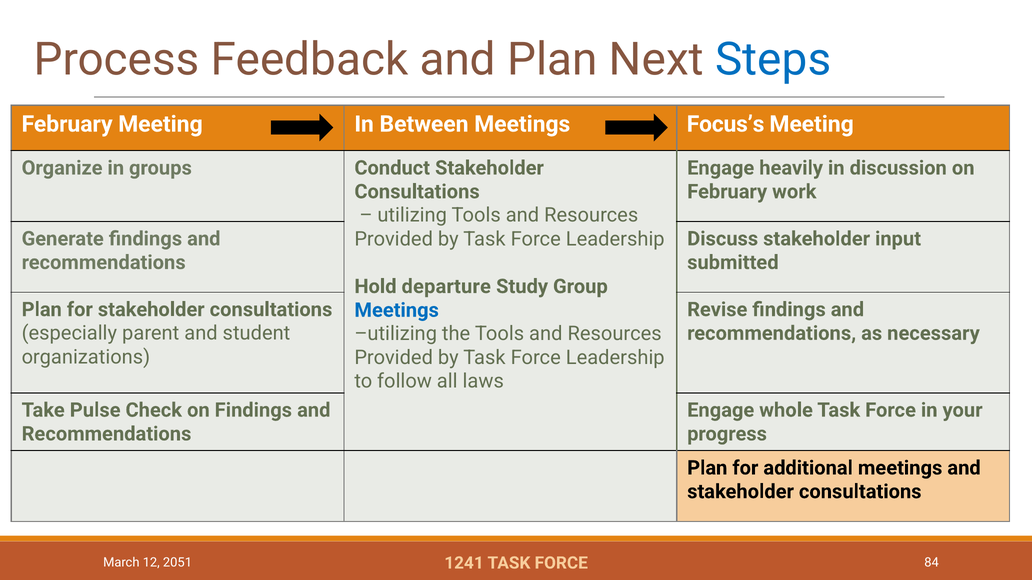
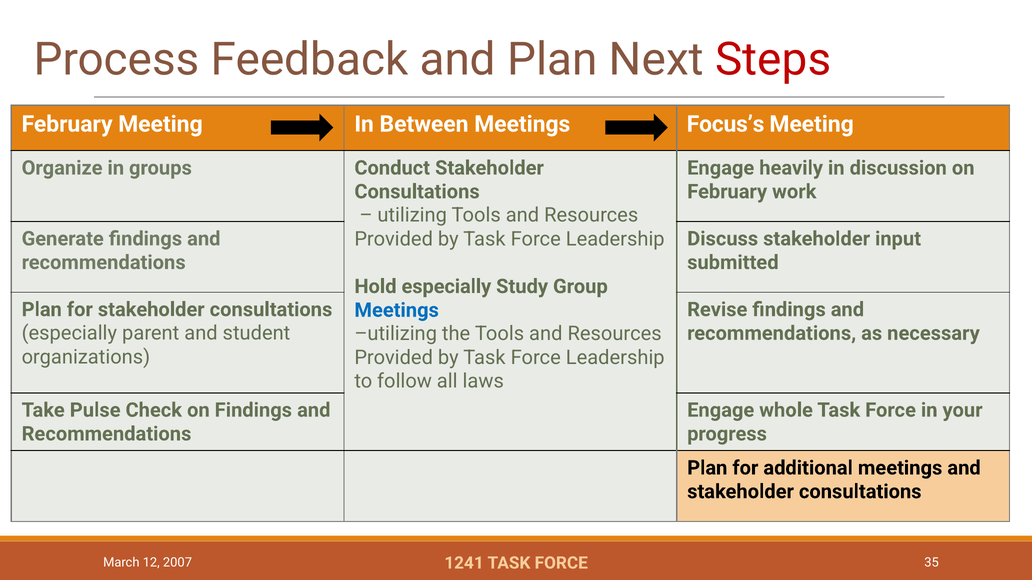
Steps colour: blue -> red (773, 60)
Hold departure: departure -> especially (446, 287)
84: 84 -> 35 (932, 563)
2051: 2051 -> 2007 (177, 563)
